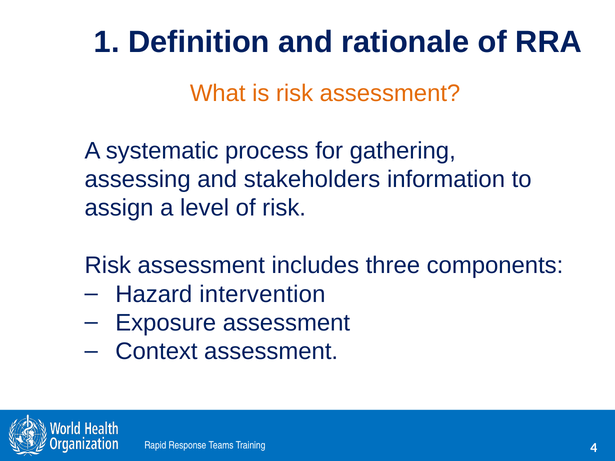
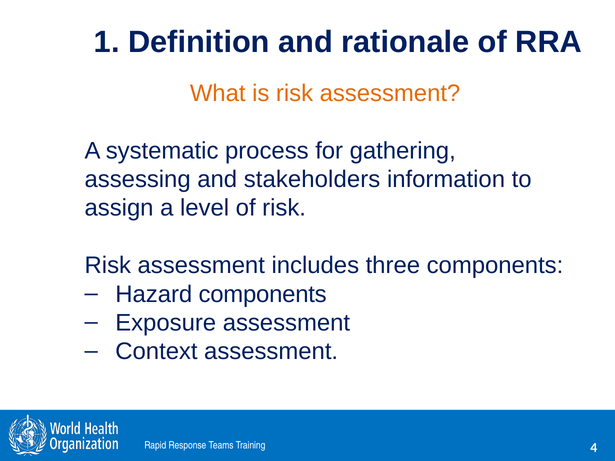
Hazard intervention: intervention -> components (263, 294)
